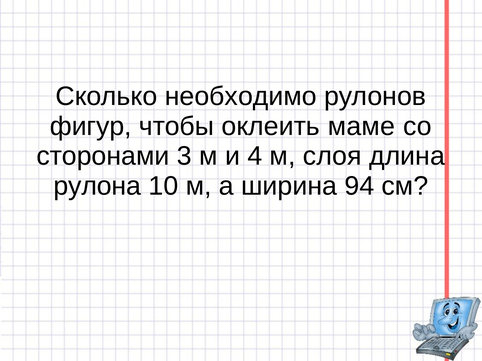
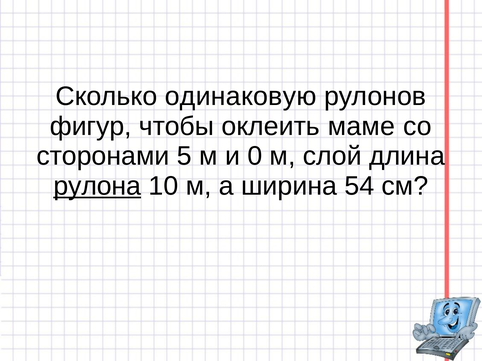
необходимо: необходимо -> одинаковую (241, 97)
3: 3 -> 5 (184, 156)
4: 4 -> 0 (255, 156)
слоя: слоя -> слой (332, 156)
рулона underline: none -> present (97, 186)
94: 94 -> 54 (359, 186)
